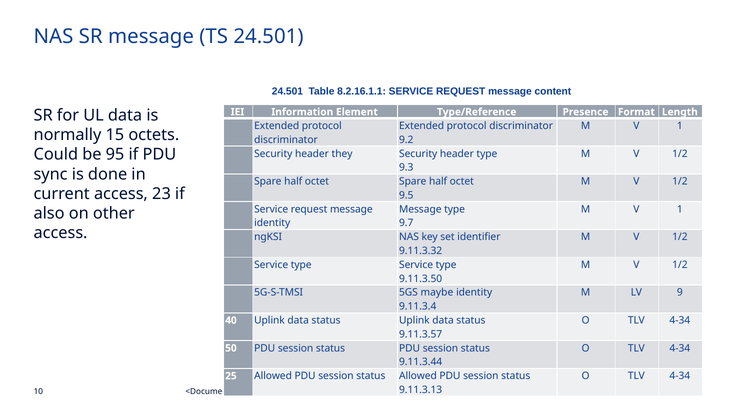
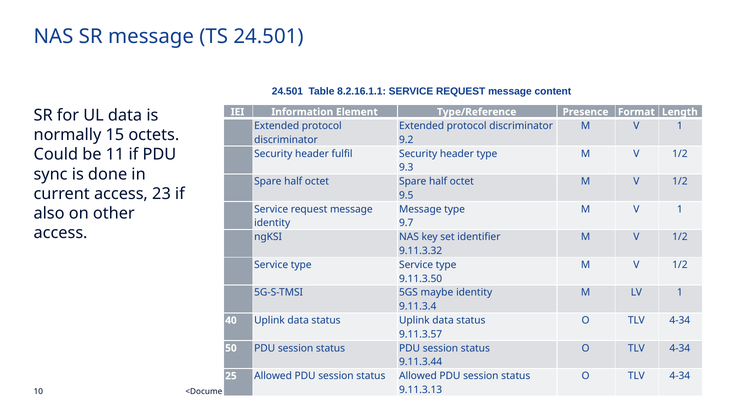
95: 95 -> 11 (115, 155)
they: they -> fulfil (342, 154)
LV 9: 9 -> 1 (680, 293)
